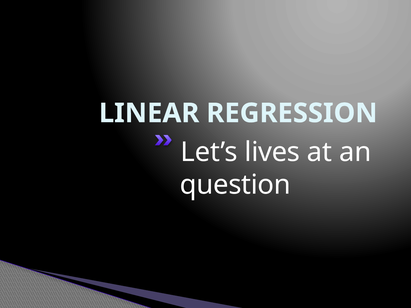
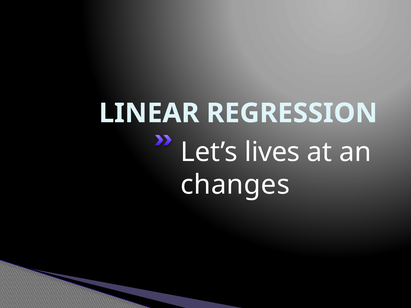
question: question -> changes (235, 185)
